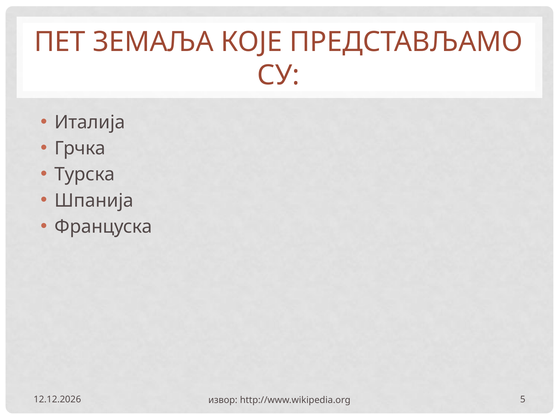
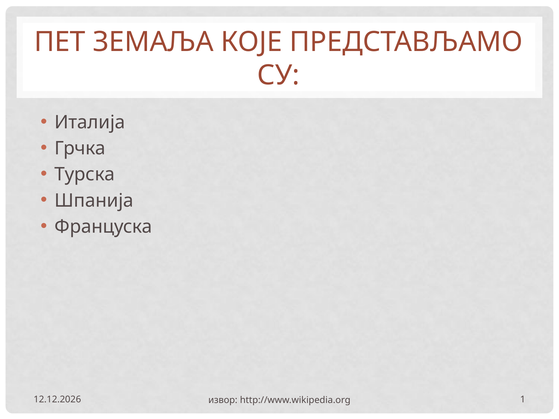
5: 5 -> 1 (523, 400)
